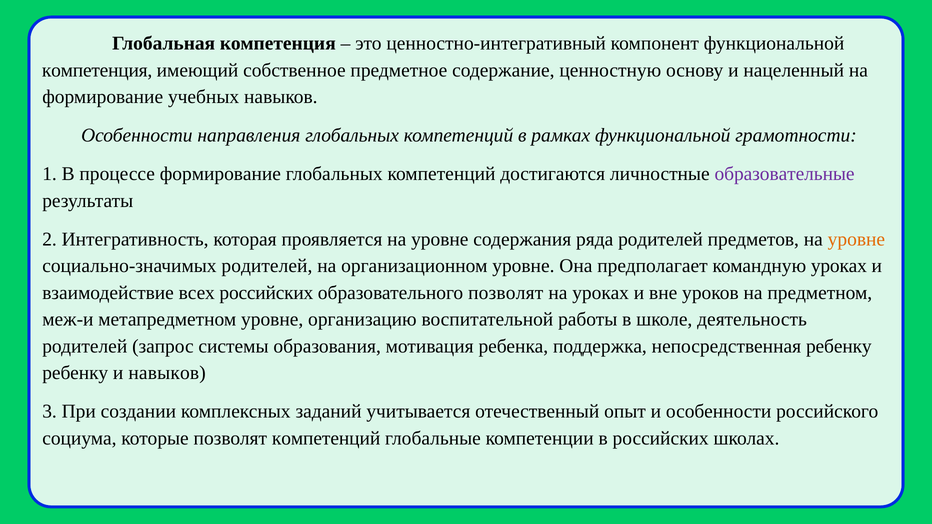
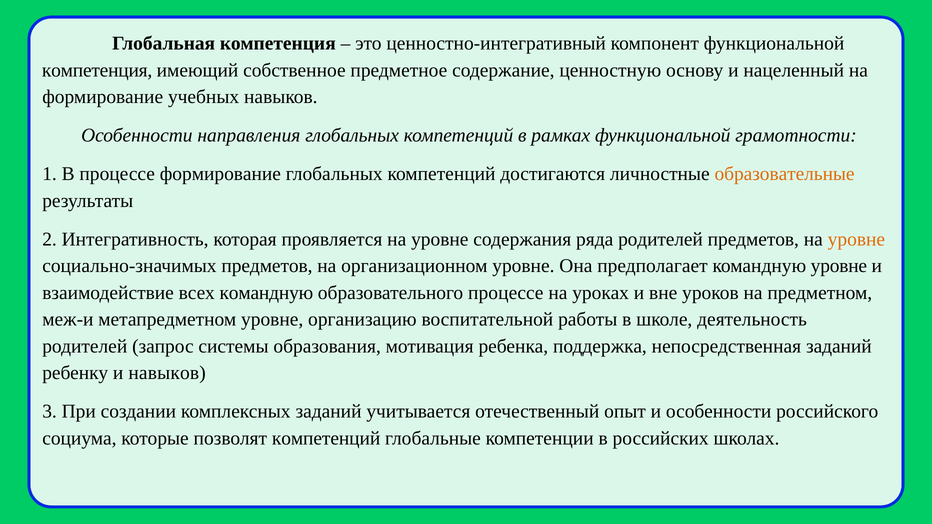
образовательные colour: purple -> orange (785, 174)
социально-значимых родителей: родителей -> предметов (267, 266)
командную уроках: уроках -> уровне (839, 266)
всех российских: российских -> командную (266, 293)
образовательного позволят: позволят -> процессе (506, 293)
непосредственная ребенку: ребенку -> заданий (839, 346)
